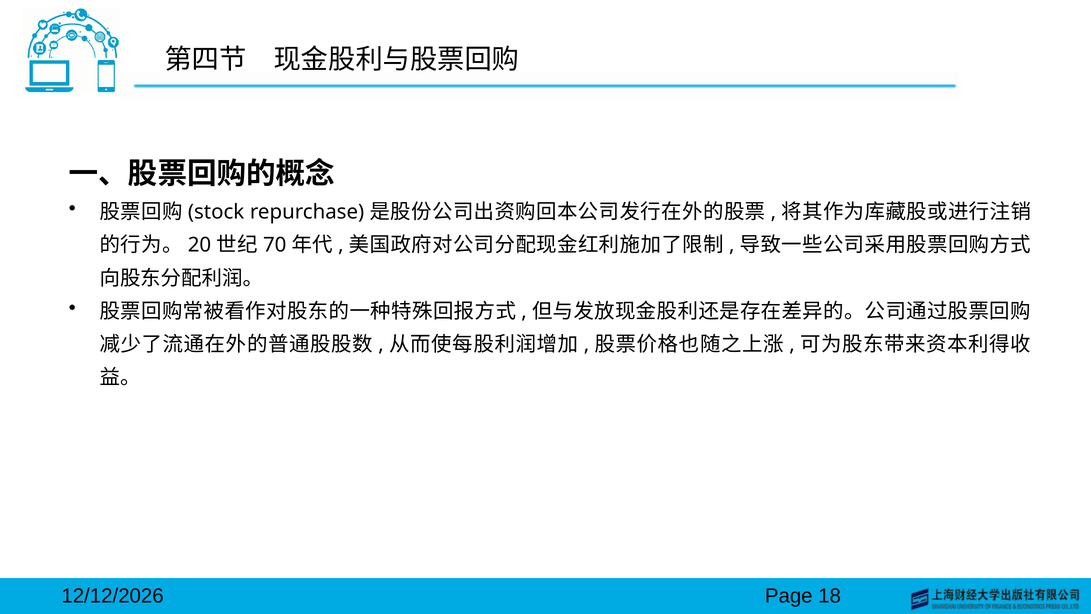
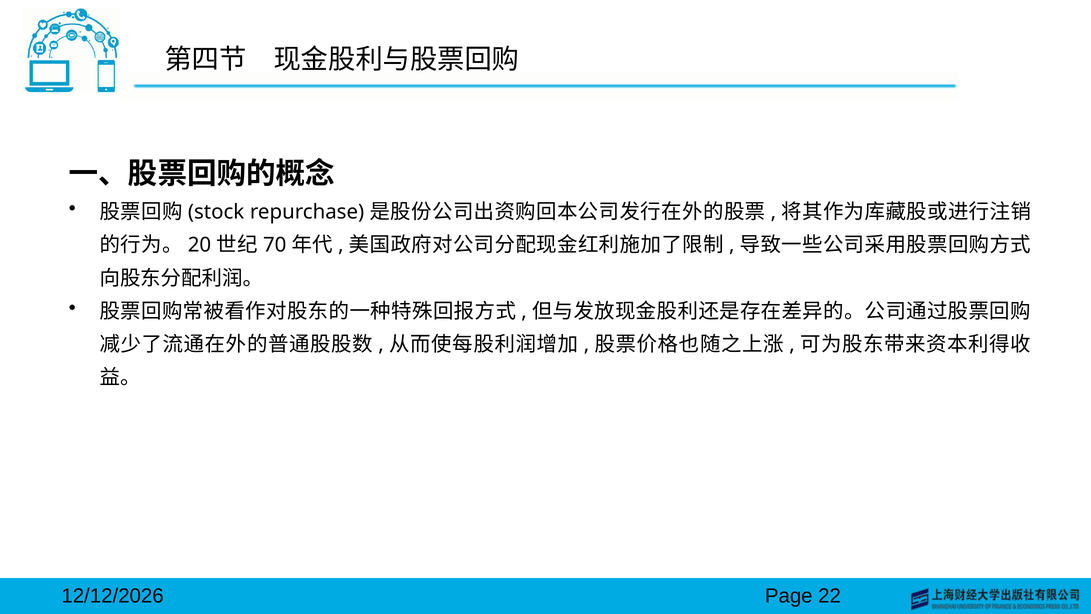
18: 18 -> 22 (830, 596)
